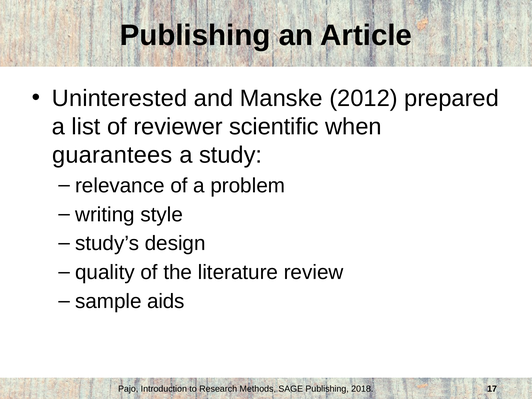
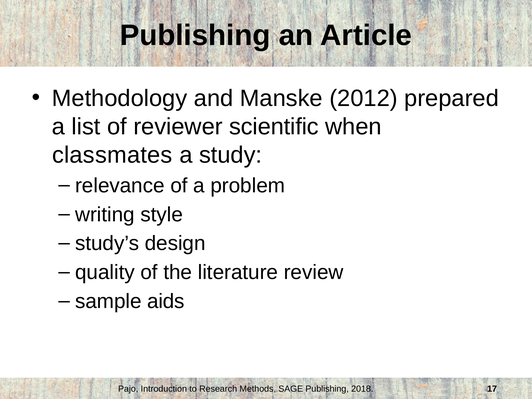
Uninterested: Uninterested -> Methodology (120, 98)
guarantees: guarantees -> classmates (112, 155)
